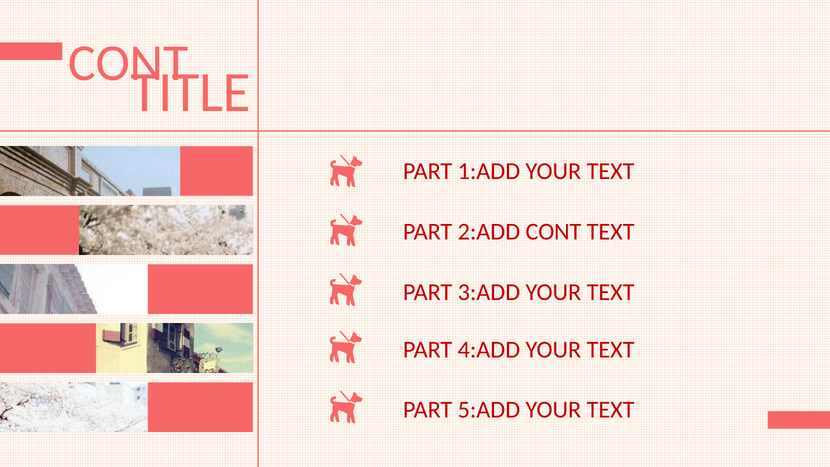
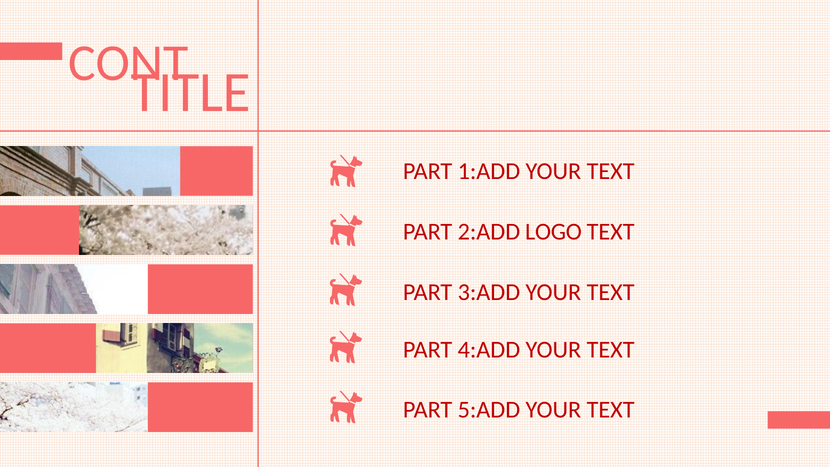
2:ADD CONT: CONT -> LOGO (553, 232)
